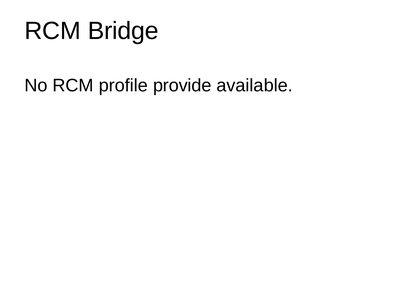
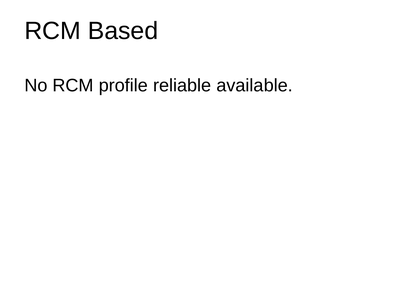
Bridge: Bridge -> Based (123, 31)
provide: provide -> reliable (182, 85)
